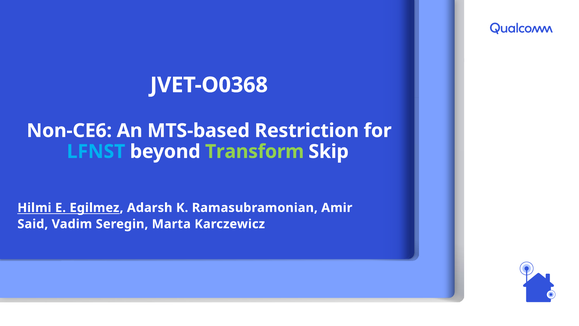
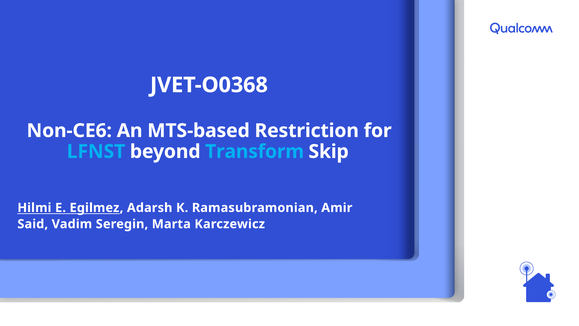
Transform colour: light green -> light blue (255, 151)
